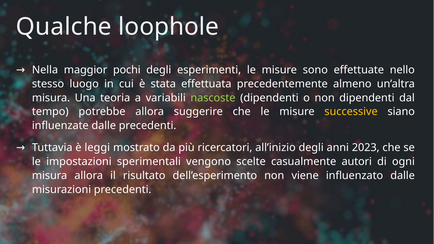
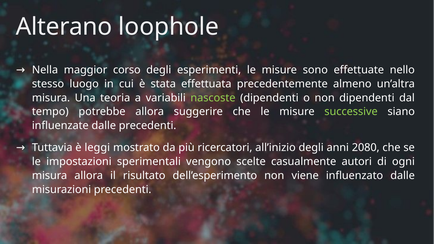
Qualche: Qualche -> Alterano (64, 27)
pochi: pochi -> corso (127, 70)
successive colour: yellow -> light green (351, 112)
2023: 2023 -> 2080 (366, 148)
